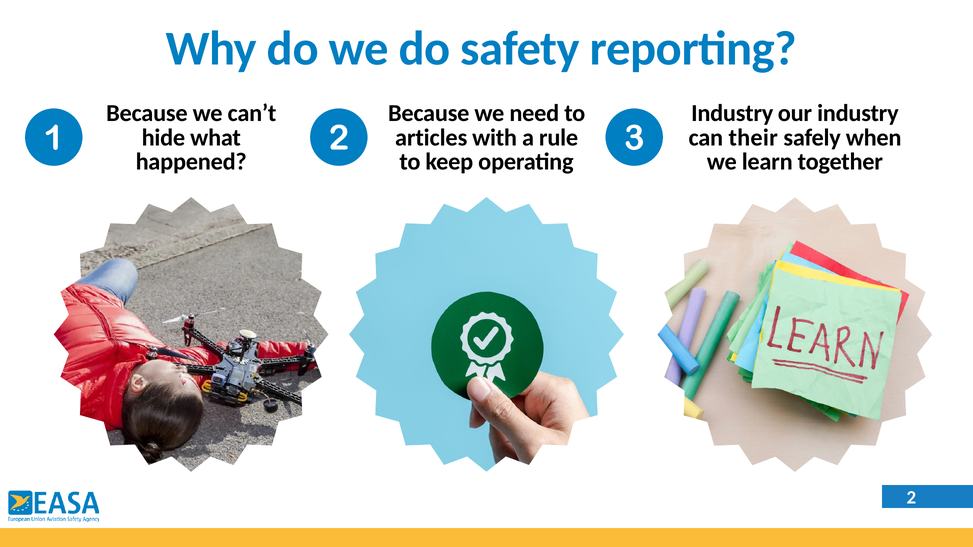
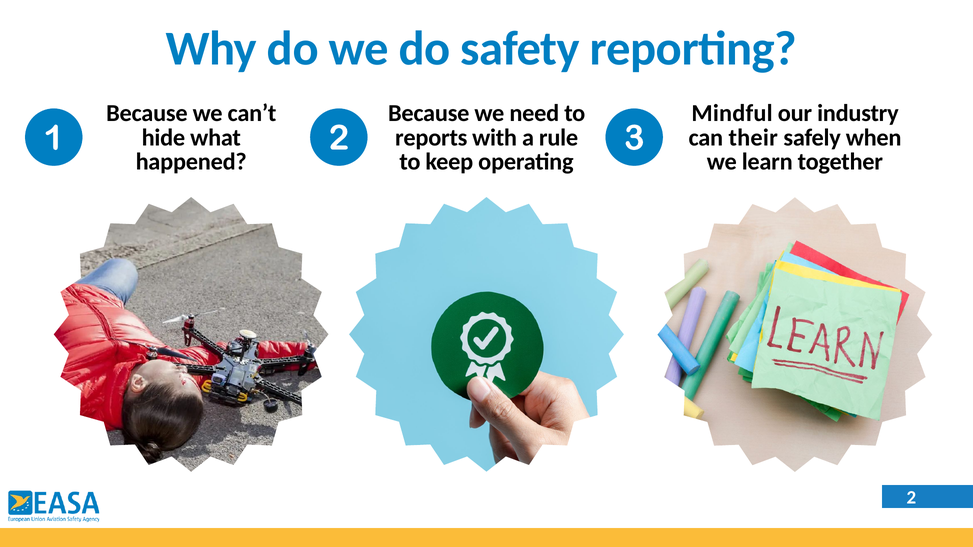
Industry: Industry -> Mindful (732, 113)
articles: articles -> reports (431, 138)
